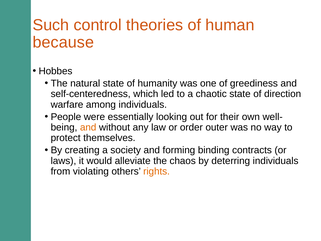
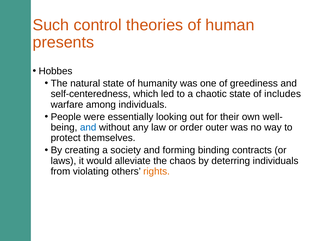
because: because -> presents (63, 42)
direction: direction -> includes (283, 94)
and colour: orange -> blue (88, 127)
